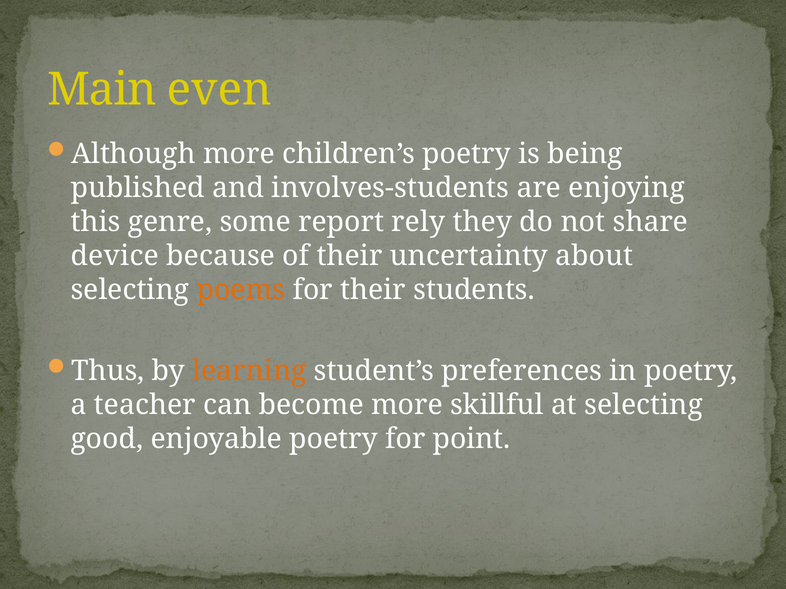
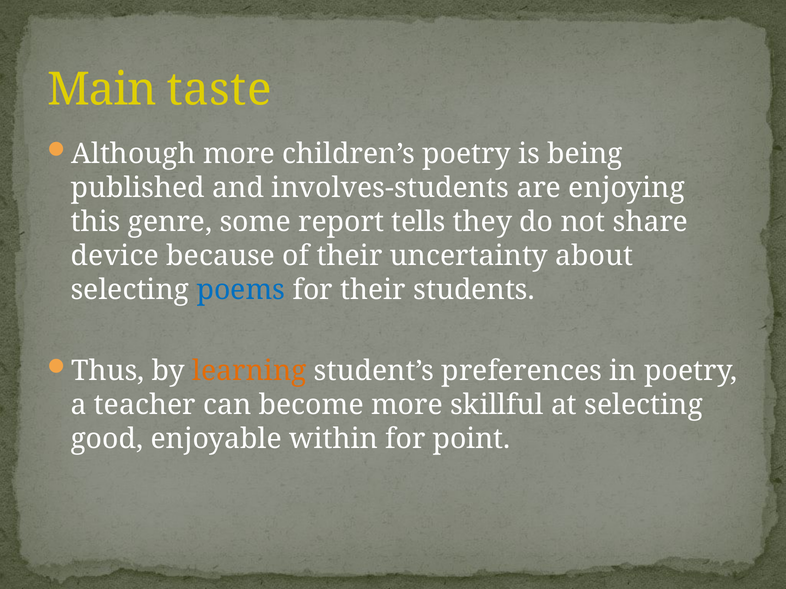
even: even -> taste (219, 90)
rely: rely -> tells (419, 222)
poems colour: orange -> blue (241, 290)
enjoyable poetry: poetry -> within (334, 439)
